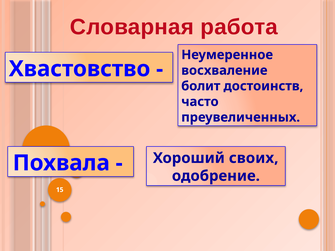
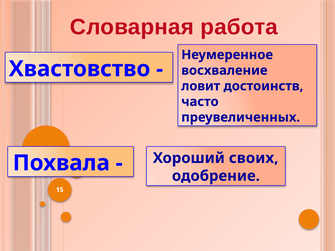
болит: болит -> ловит (201, 86)
